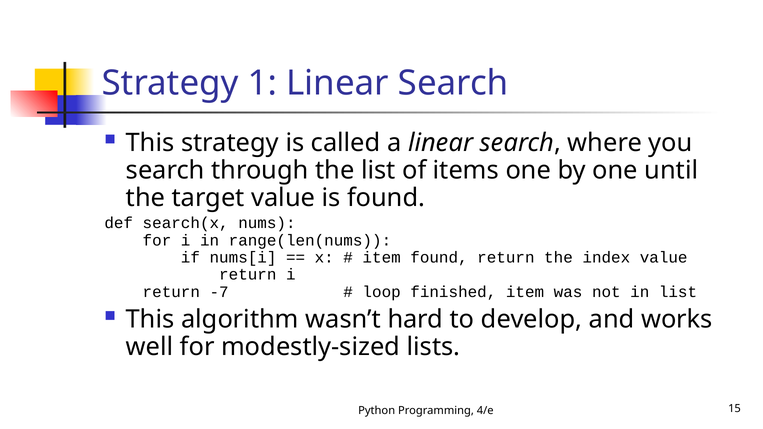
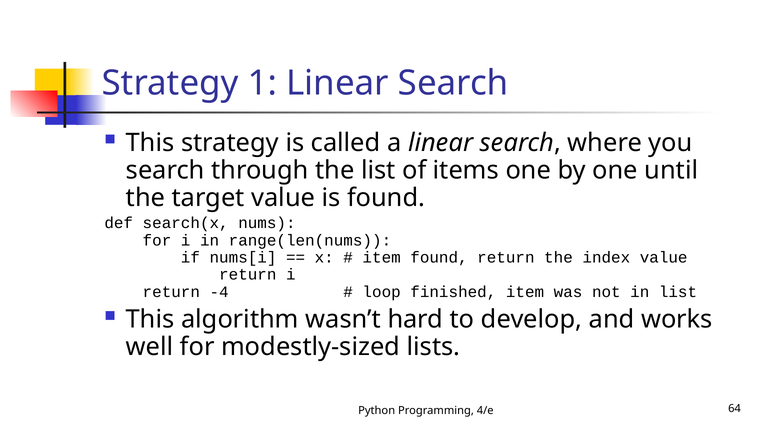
-7: -7 -> -4 (219, 292)
15: 15 -> 64 (735, 409)
